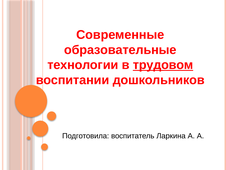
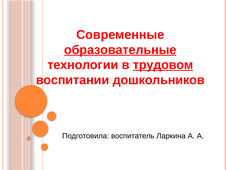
образовательные underline: none -> present (120, 50)
